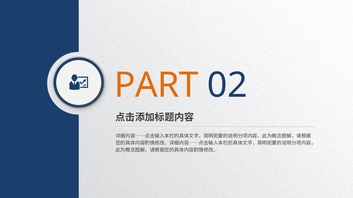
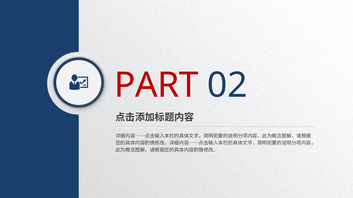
PART colour: orange -> red (156, 86)
